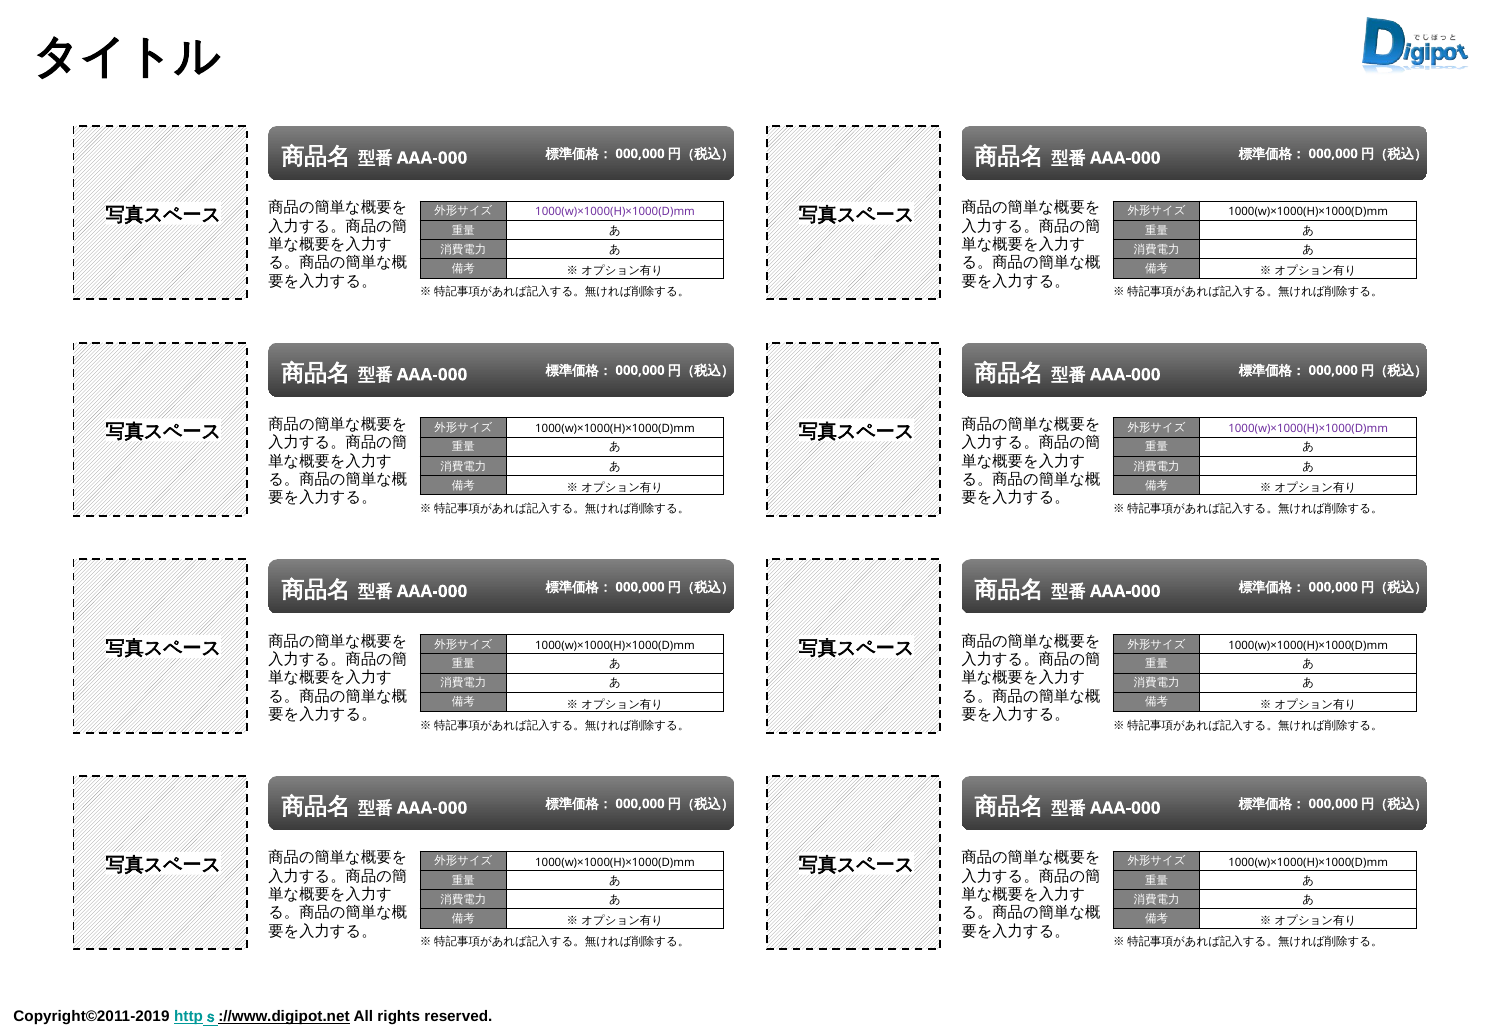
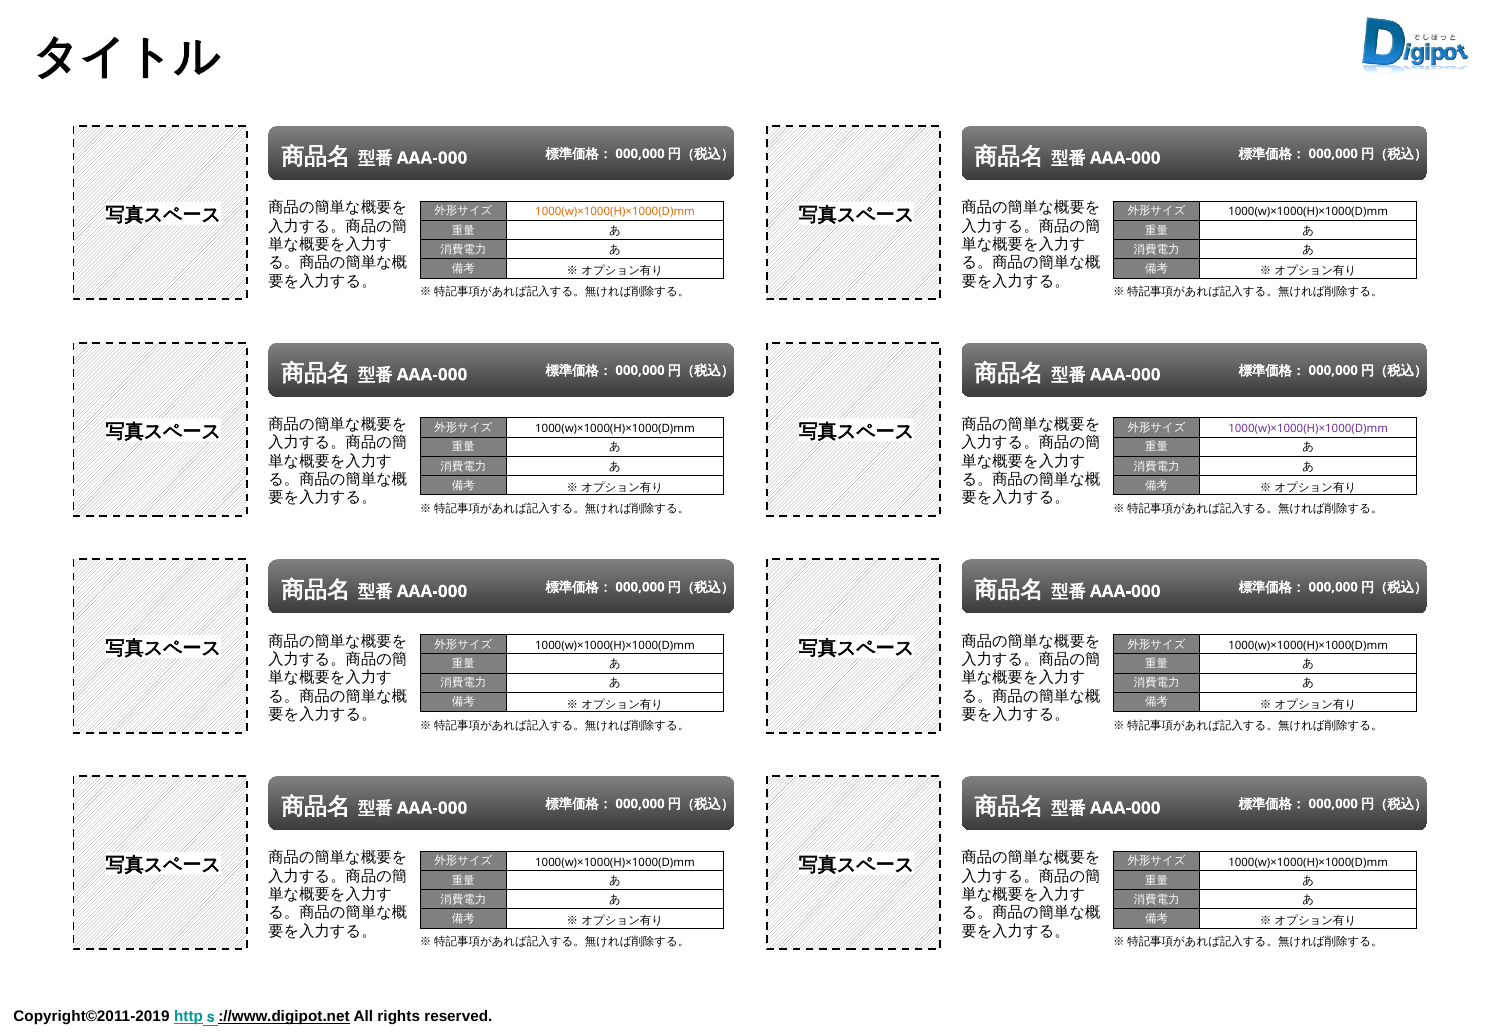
1000(w)×1000(H)×1000(D)mm colour: purple -> orange (615, 212)
